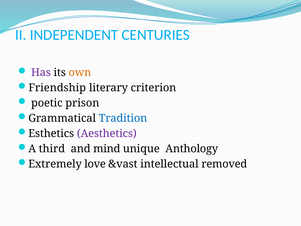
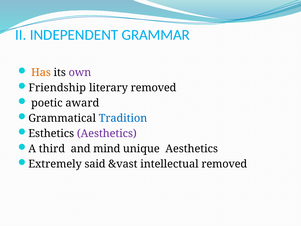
CENTURIES: CENTURIES -> GRAMMAR (156, 35)
Has colour: purple -> orange (41, 72)
own colour: orange -> purple (80, 72)
literary criterion: criterion -> removed (154, 88)
prison: prison -> award (82, 103)
unique Anthology: Anthology -> Aesthetics (192, 149)
love: love -> said (95, 164)
